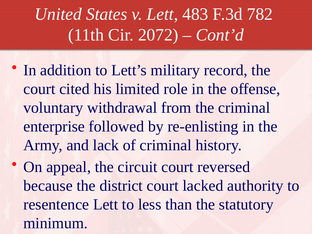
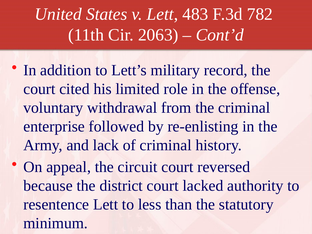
2072: 2072 -> 2063 (158, 35)
